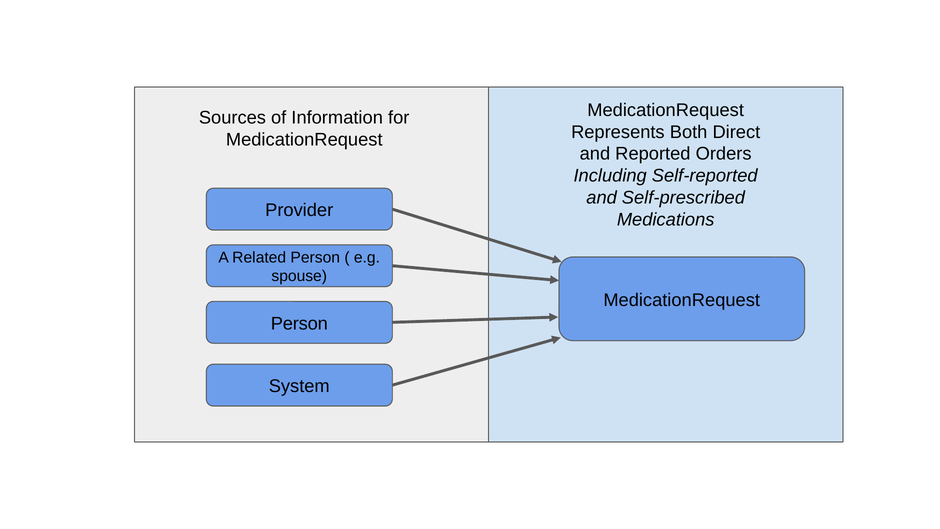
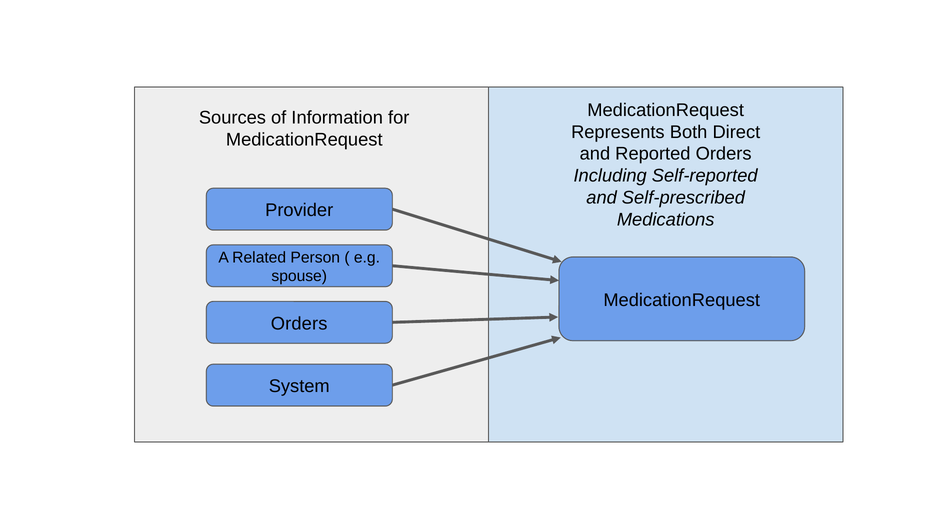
Person: Person -> Orders (299, 323)
